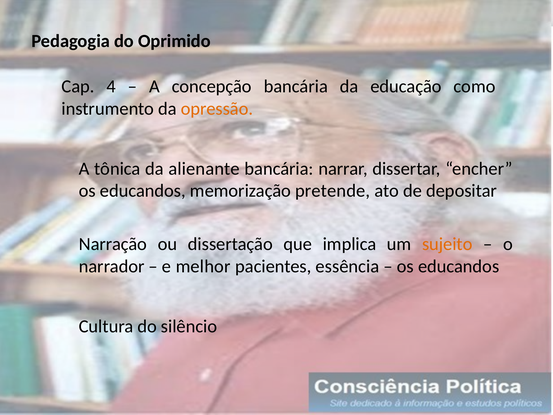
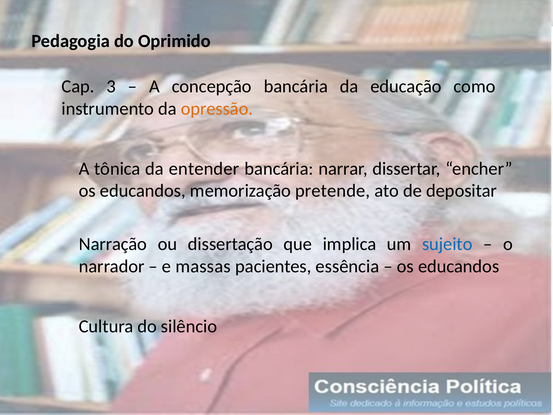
4: 4 -> 3 (111, 87)
alienante: alienante -> entender (204, 169)
sujeito colour: orange -> blue (447, 244)
melhor: melhor -> massas (203, 266)
